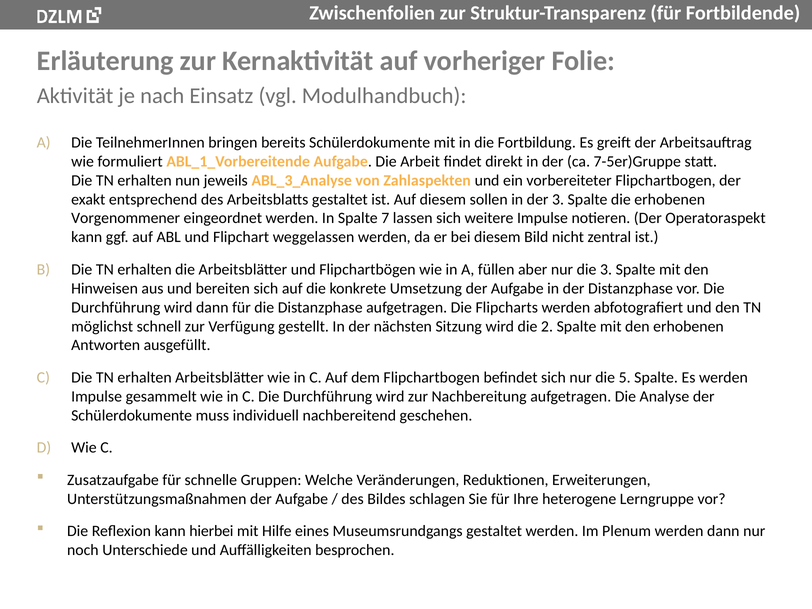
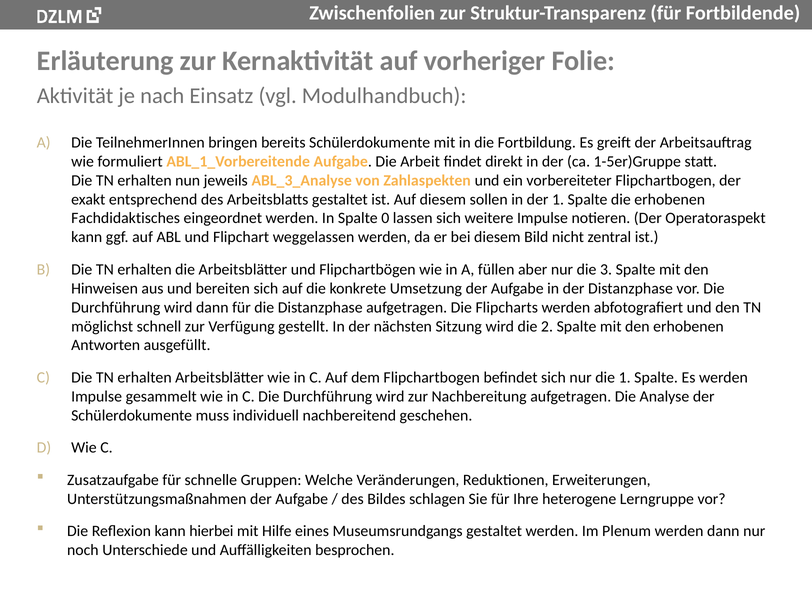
7-5er)Gruppe: 7-5er)Gruppe -> 1-5er)Gruppe (637, 161)
der 3: 3 -> 1 (558, 199)
Vorgenommener: Vorgenommener -> Fachdidaktisches (126, 218)
7: 7 -> 0 (385, 218)
die 5: 5 -> 1 (625, 377)
